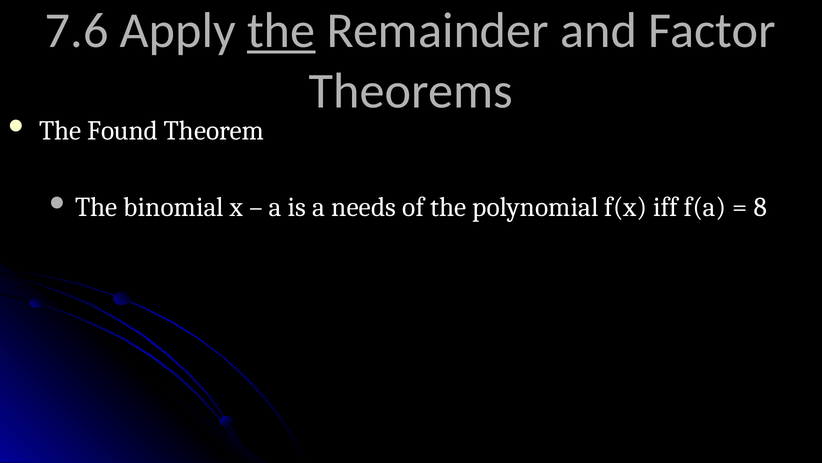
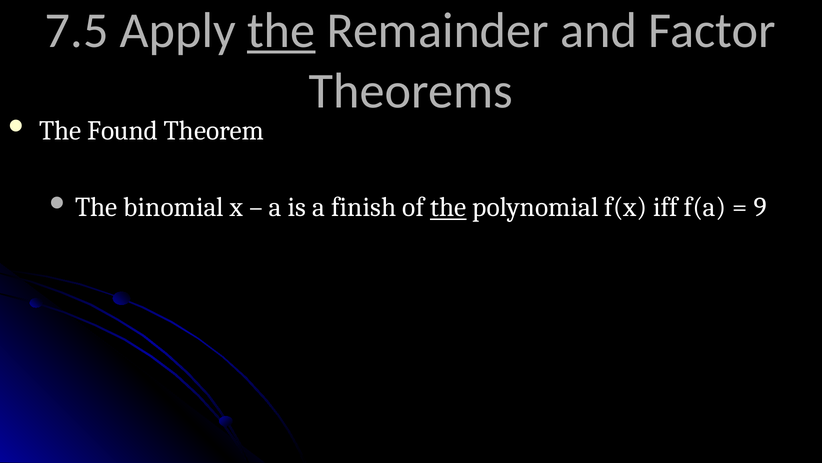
7.6: 7.6 -> 7.5 (77, 31)
needs: needs -> finish (364, 207)
the underline: none -> present (448, 207)
8: 8 -> 9 (760, 207)
